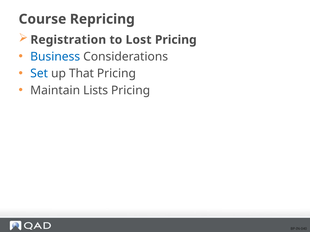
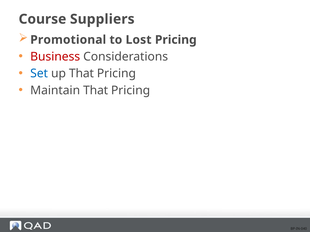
Repricing: Repricing -> Suppliers (102, 19)
Registration: Registration -> Promotional (68, 40)
Business colour: blue -> red (55, 57)
Maintain Lists: Lists -> That (96, 91)
